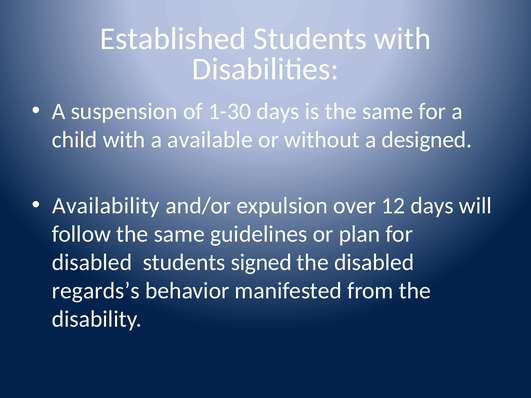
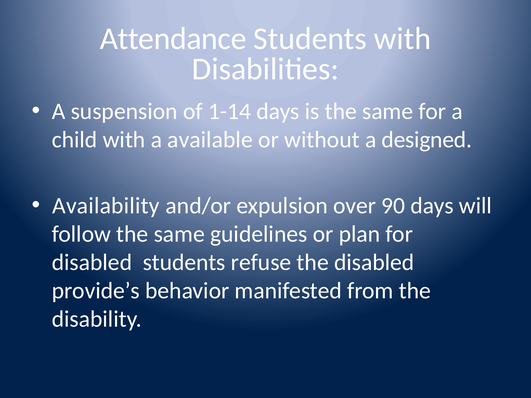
Established: Established -> Attendance (173, 39)
1-30: 1-30 -> 1-14 (230, 111)
12: 12 -> 90 (393, 206)
signed: signed -> refuse (261, 262)
regards’s: regards’s -> provide’s (96, 291)
